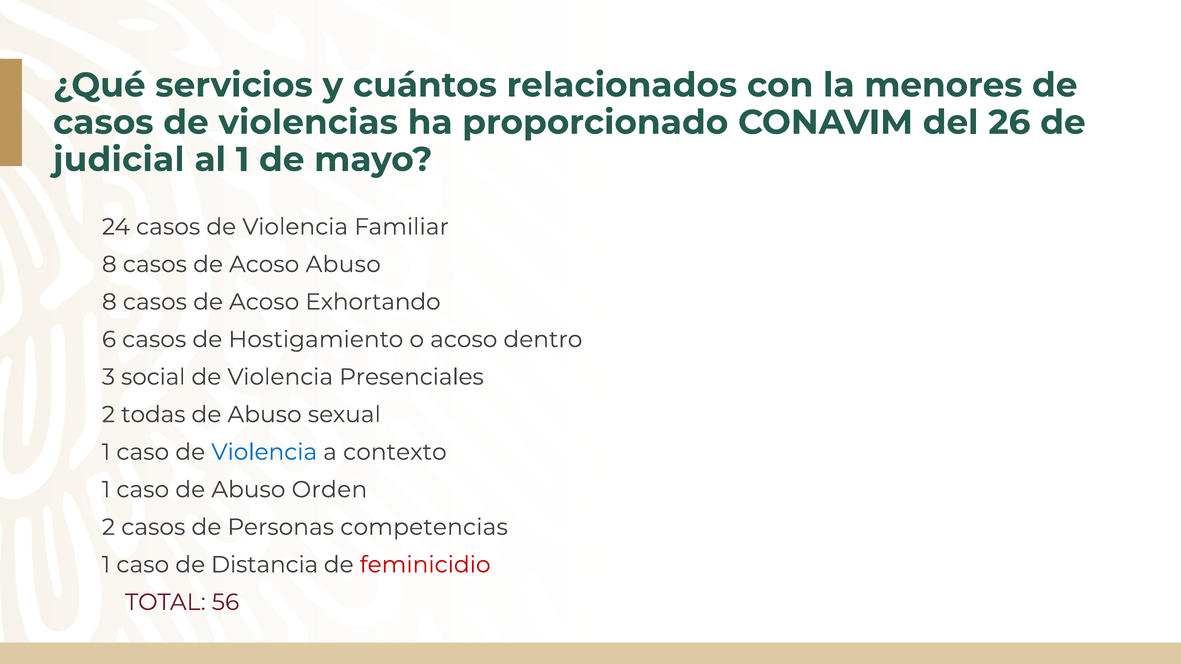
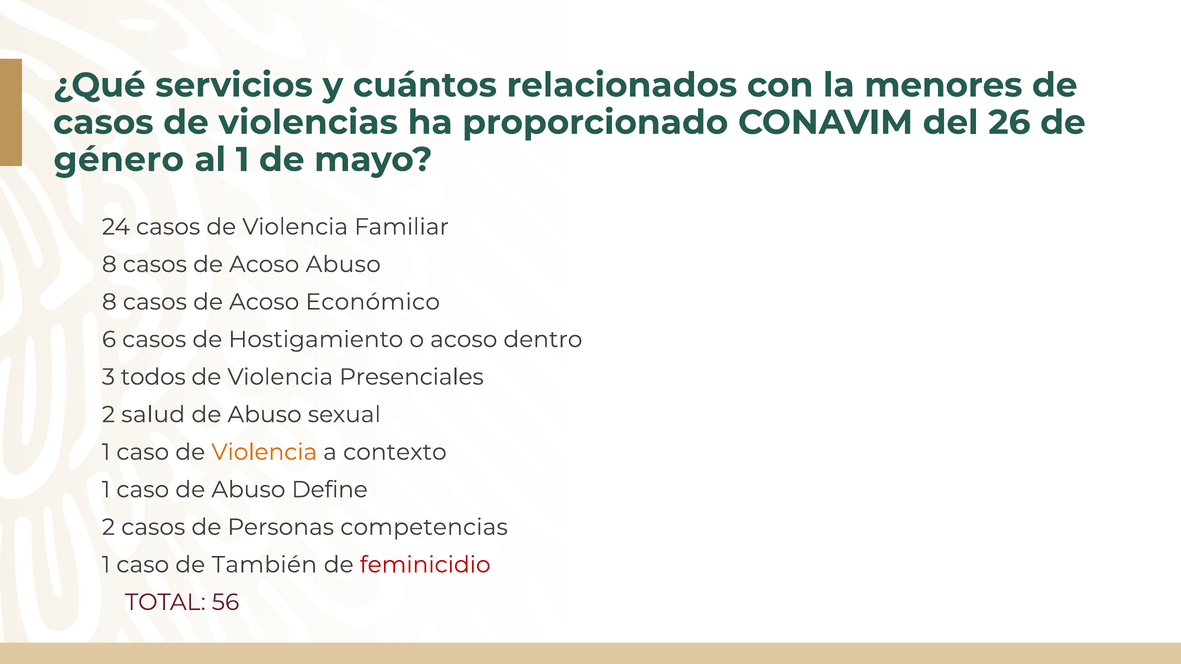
judicial: judicial -> género (119, 160)
Exhortando: Exhortando -> Económico (373, 302)
social: social -> todos (153, 377)
todas: todas -> salud (153, 415)
Violencia colour: blue -> orange (264, 452)
Orden: Orden -> Define (330, 490)
Distancia: Distancia -> También (264, 565)
